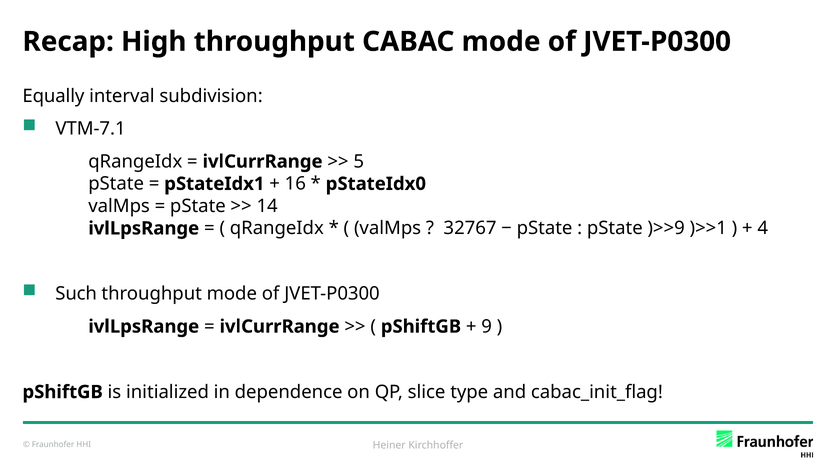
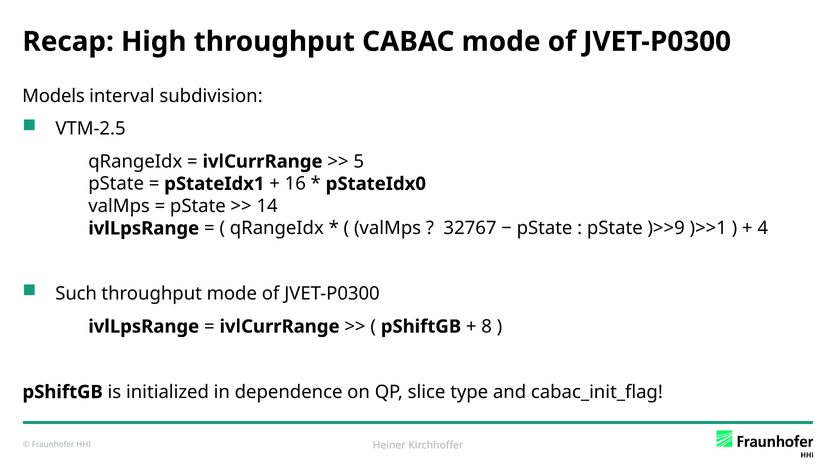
Equally: Equally -> Models (53, 96)
VTM-7.1: VTM-7.1 -> VTM-2.5 (91, 129)
9: 9 -> 8 (487, 327)
